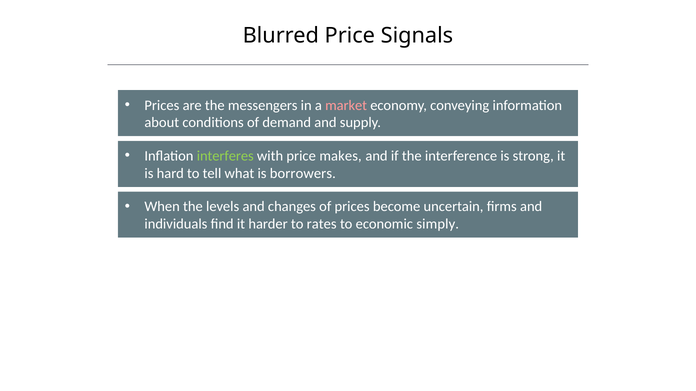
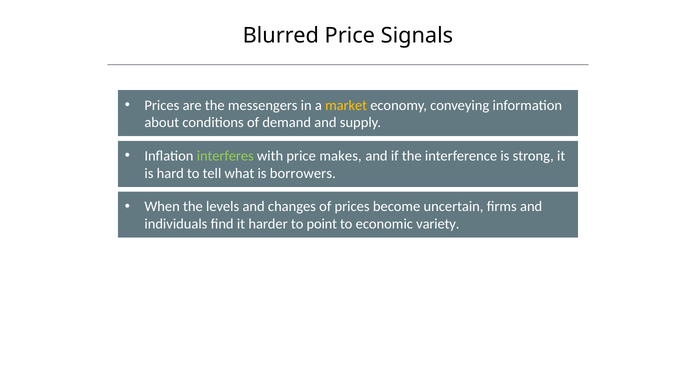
market colour: pink -> yellow (346, 105)
rates: rates -> point (322, 224)
simply: simply -> variety (438, 224)
